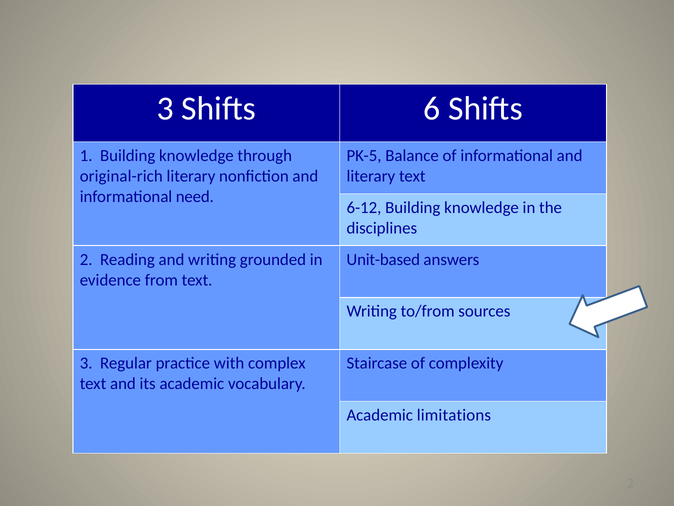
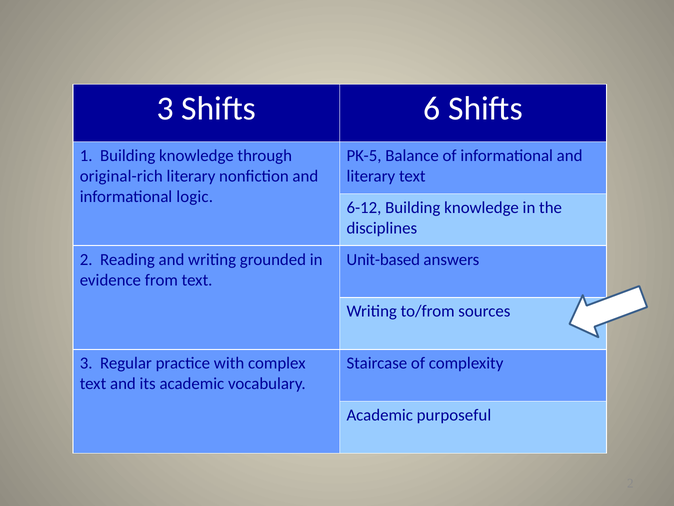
need: need -> logic (195, 197)
limitations: limitations -> purposeful (454, 415)
